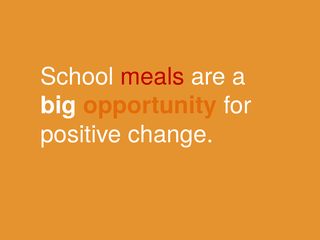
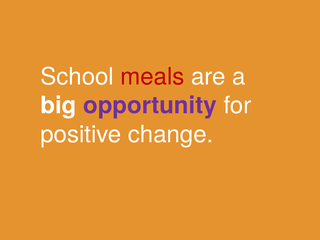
opportunity colour: orange -> purple (150, 106)
